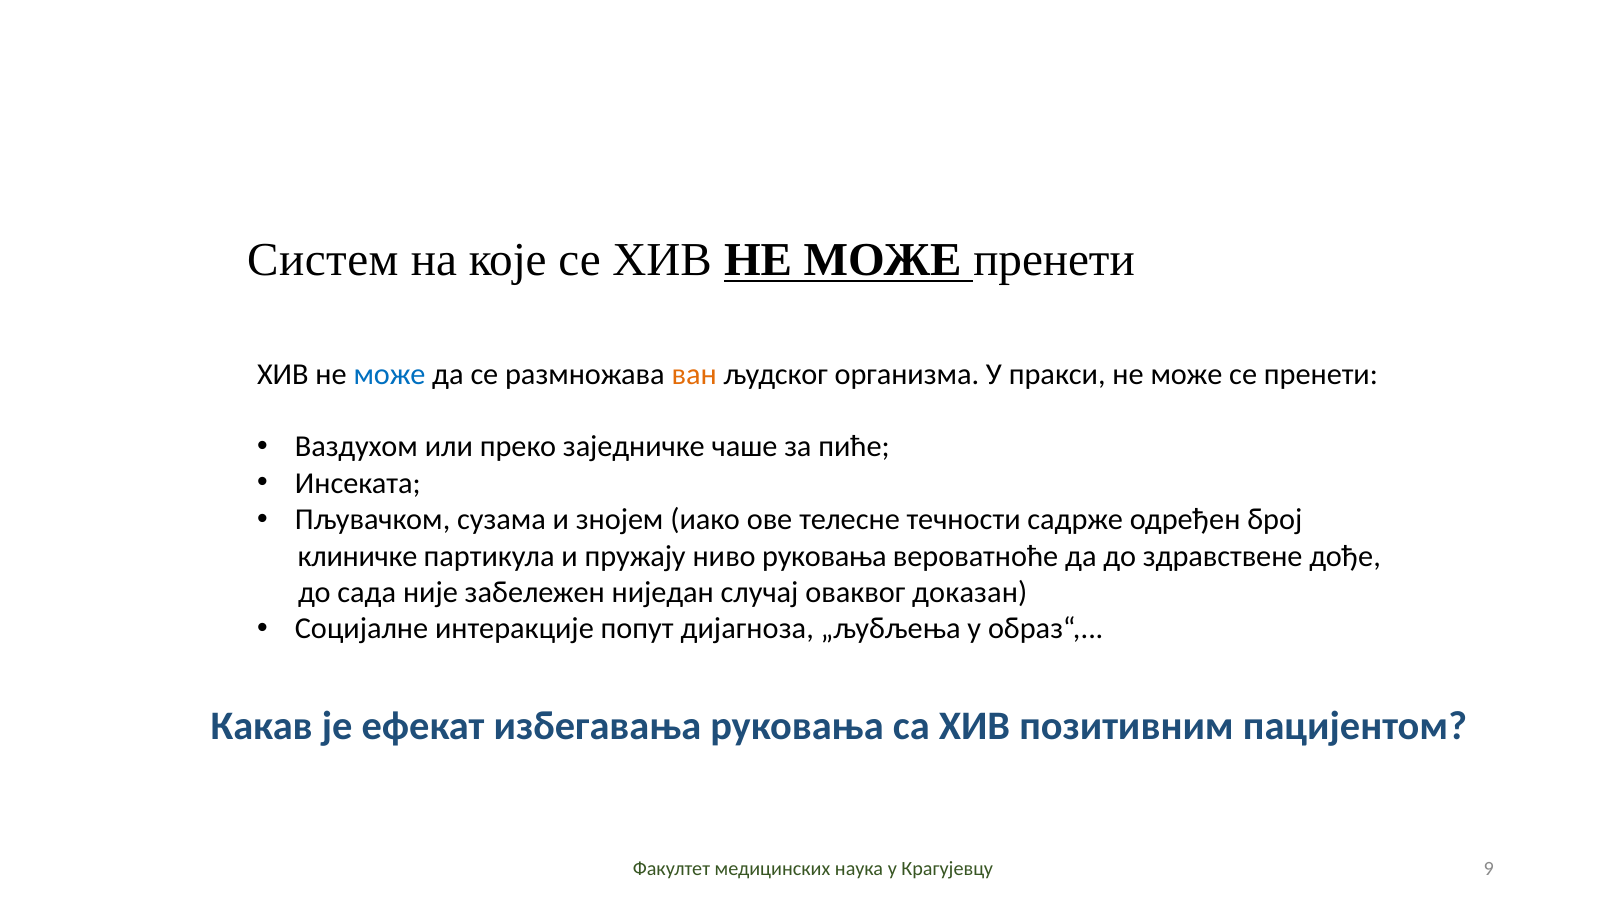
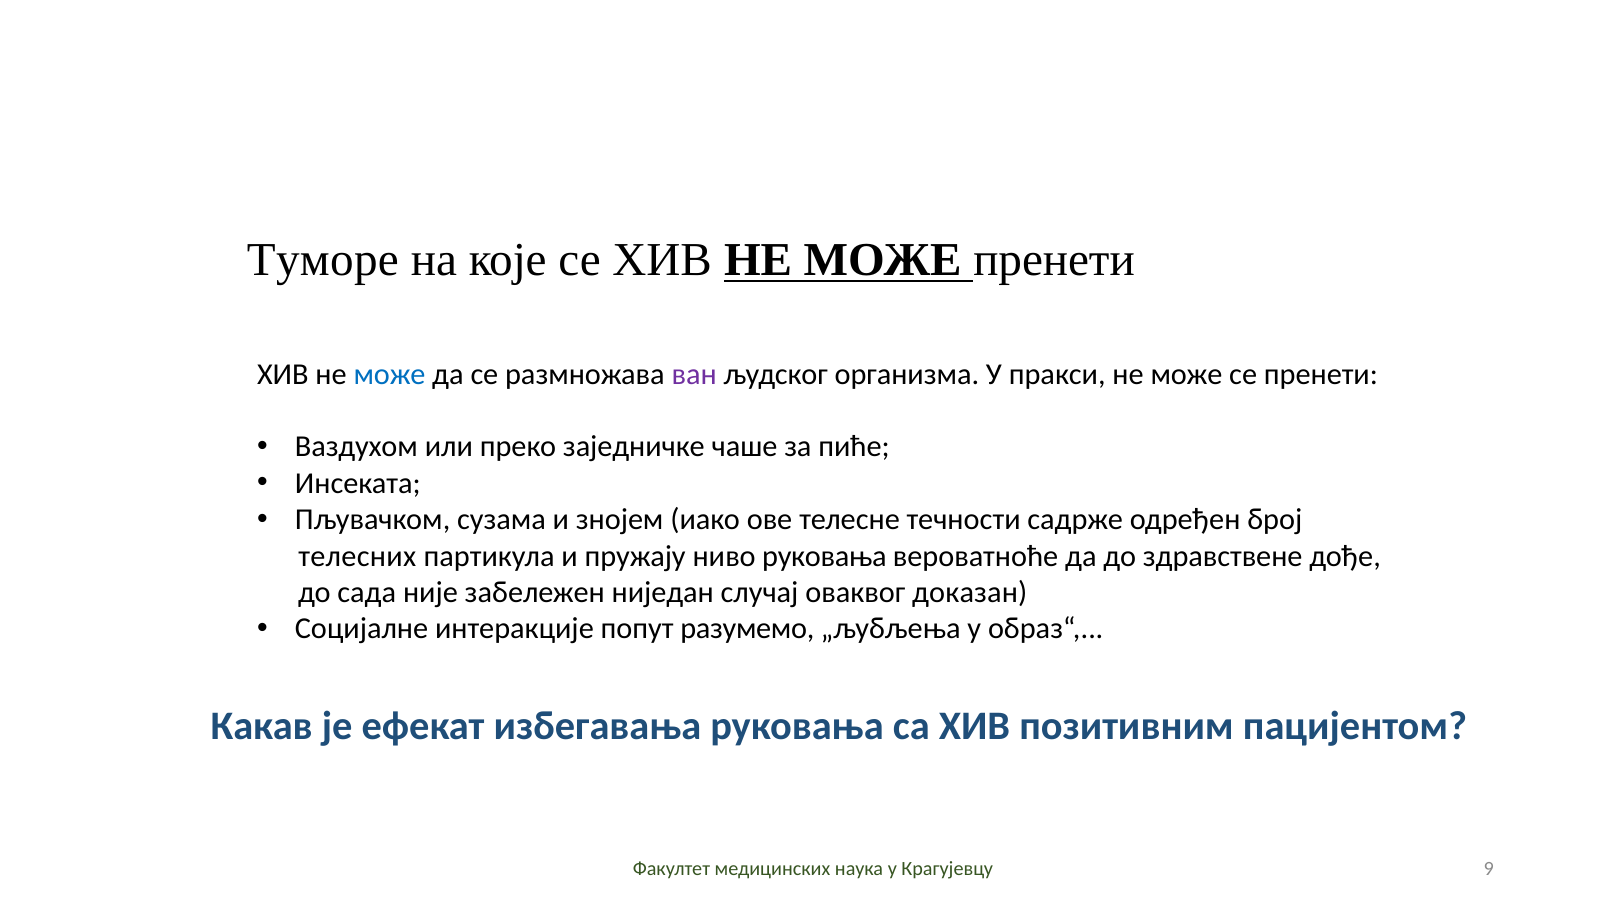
Систем: Систем -> Туморе (323, 260)
ван colour: orange -> purple (694, 374)
клиничке: клиничке -> телесних (357, 556)
дијагноза: дијагноза -> разумемо (747, 629)
